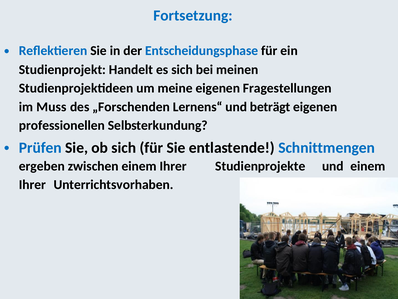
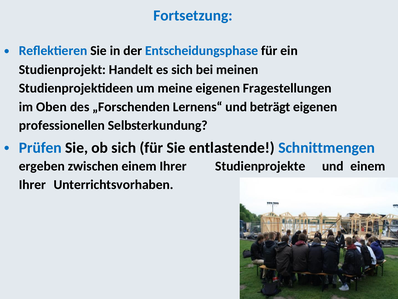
Muss: Muss -> Oben (51, 107)
